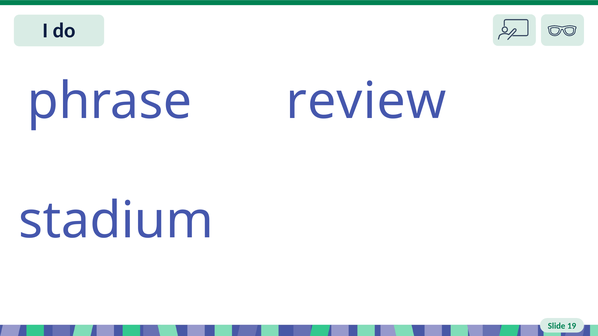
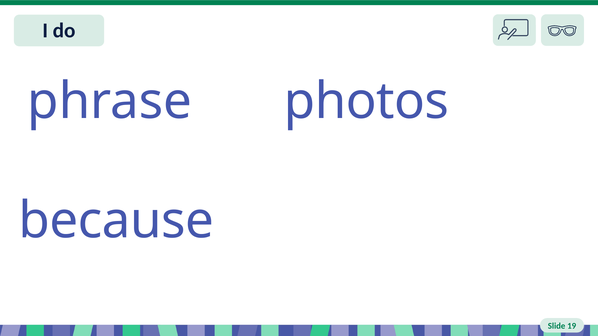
review: review -> photos (367, 102)
stadium: stadium -> because (116, 221)
